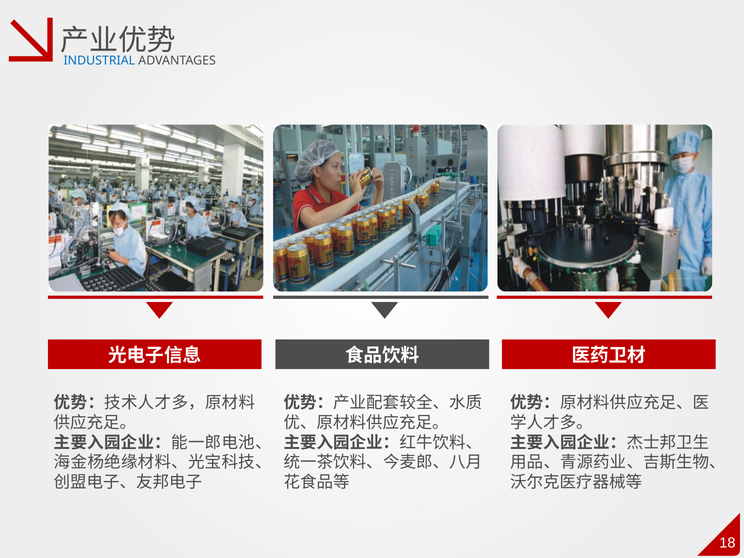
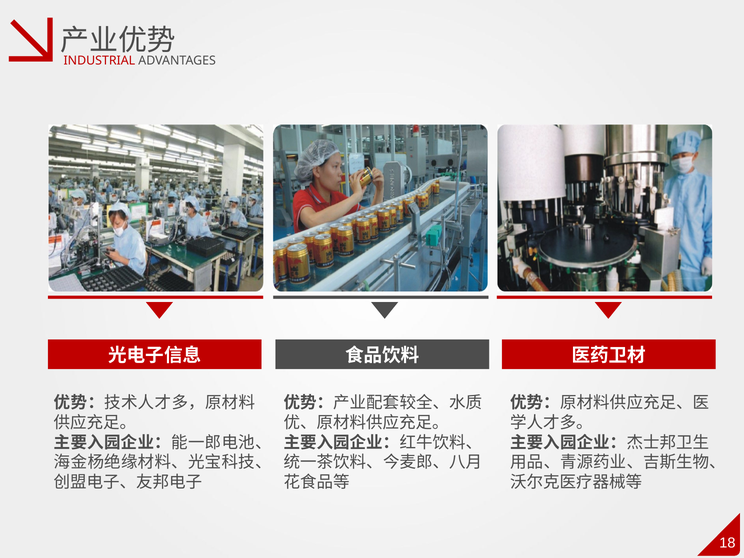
INDUSTRIAL colour: blue -> red (99, 60)
